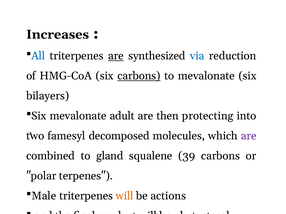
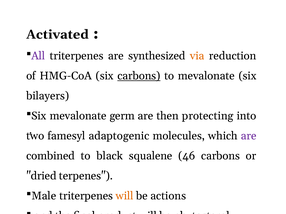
Increases: Increases -> Activated (58, 35)
All colour: blue -> purple (38, 56)
are underline: present -> none (116, 56)
via colour: blue -> orange (197, 56)
adult: adult -> germ (122, 116)
decomposed: decomposed -> adaptogenic (119, 136)
gland: gland -> black (110, 156)
39: 39 -> 46 (187, 156)
polar: polar -> dried (41, 176)
